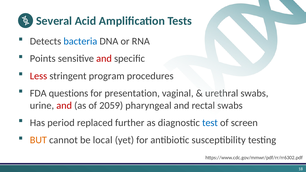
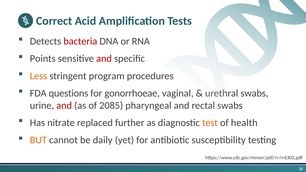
Several: Several -> Correct (54, 21)
bacteria colour: blue -> red (80, 41)
Less colour: red -> orange (38, 76)
presentation: presentation -> gonorrhoeae (132, 93)
2059: 2059 -> 2085 (111, 106)
period: period -> nitrate (61, 123)
test colour: blue -> orange (210, 123)
screen: screen -> health (244, 123)
local: local -> daily (103, 140)
